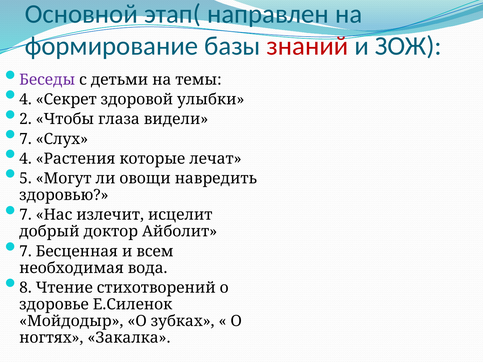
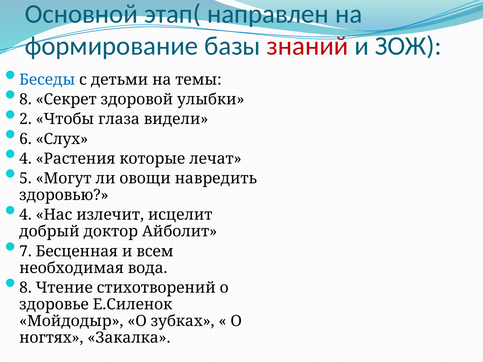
Беседы colour: purple -> blue (47, 80)
4: 4 -> 8 (25, 99)
7: 7 -> 6 (25, 139)
7: 7 -> 4 (25, 215)
